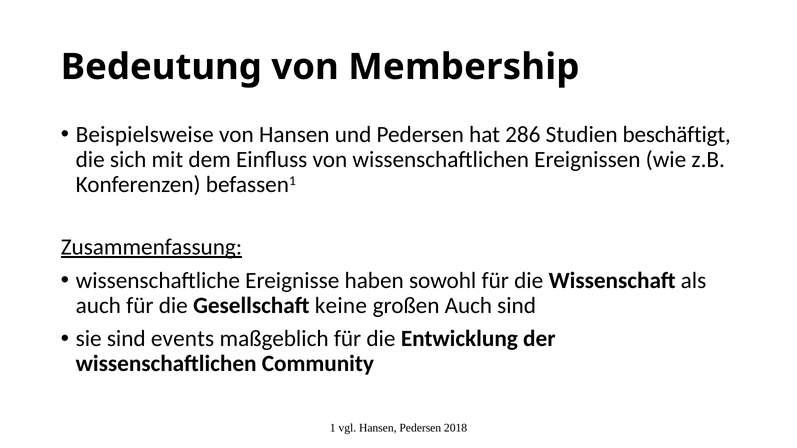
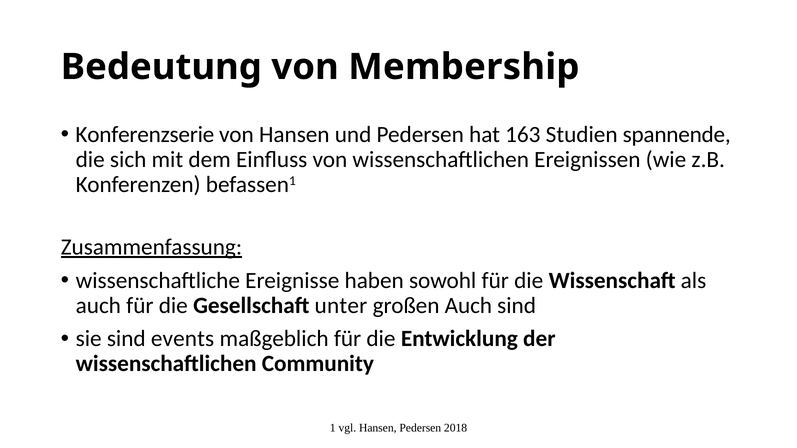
Beispielsweise: Beispielsweise -> Konferenzserie (145, 135)
286: 286 -> 163 (523, 135)
beschäftigt: beschäftigt -> spannende (677, 135)
keine: keine -> unter (341, 306)
